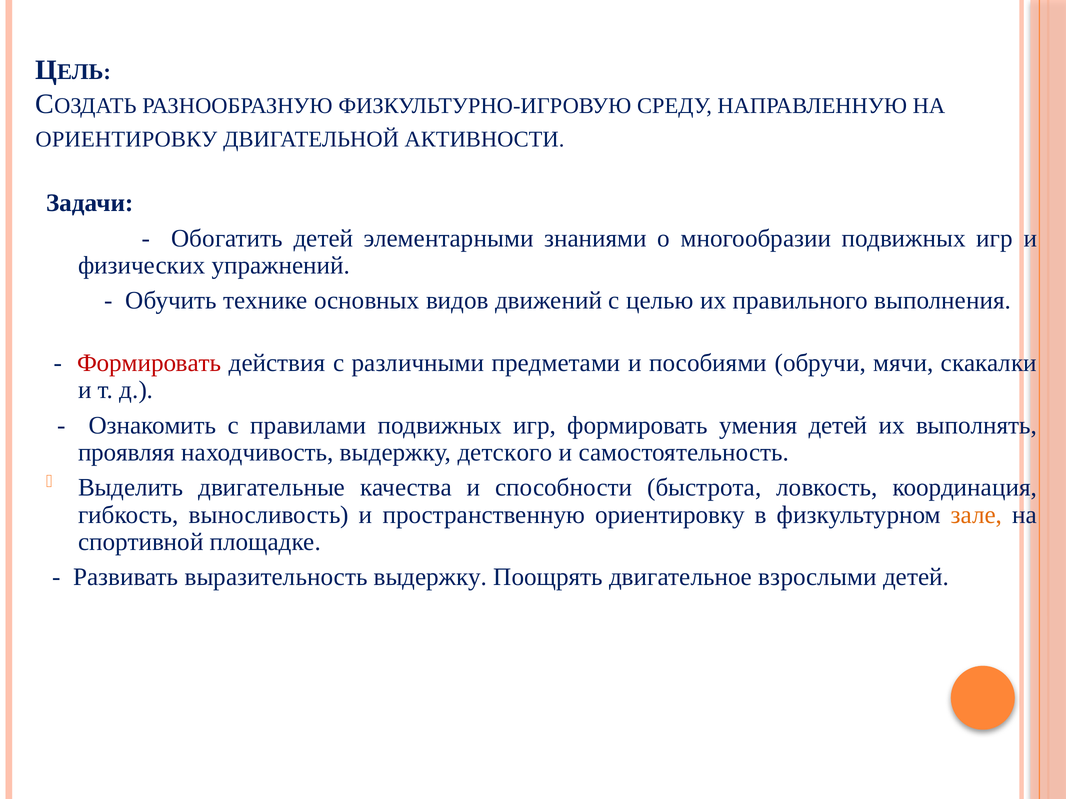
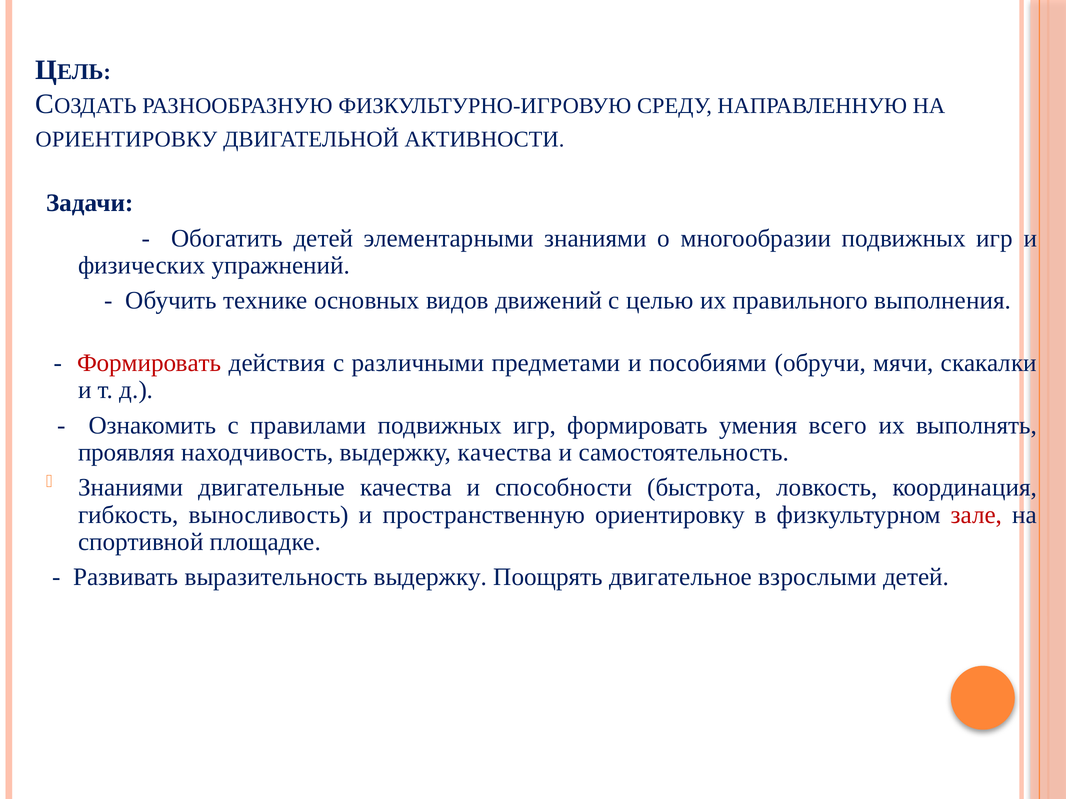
умения детей: детей -> всего (838, 426)
выдержку детского: детского -> качества (505, 453)
Выделить: Выделить -> Знаниями (131, 488)
зале colour: orange -> red (977, 515)
